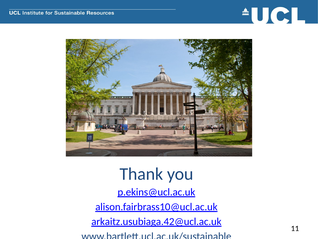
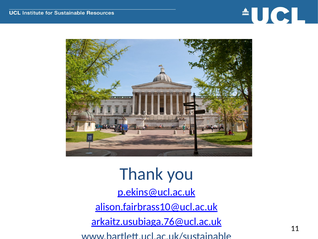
arkaitz.usubiaga.42@ucl.ac.uk: arkaitz.usubiaga.42@ucl.ac.uk -> arkaitz.usubiaga.76@ucl.ac.uk (156, 221)
